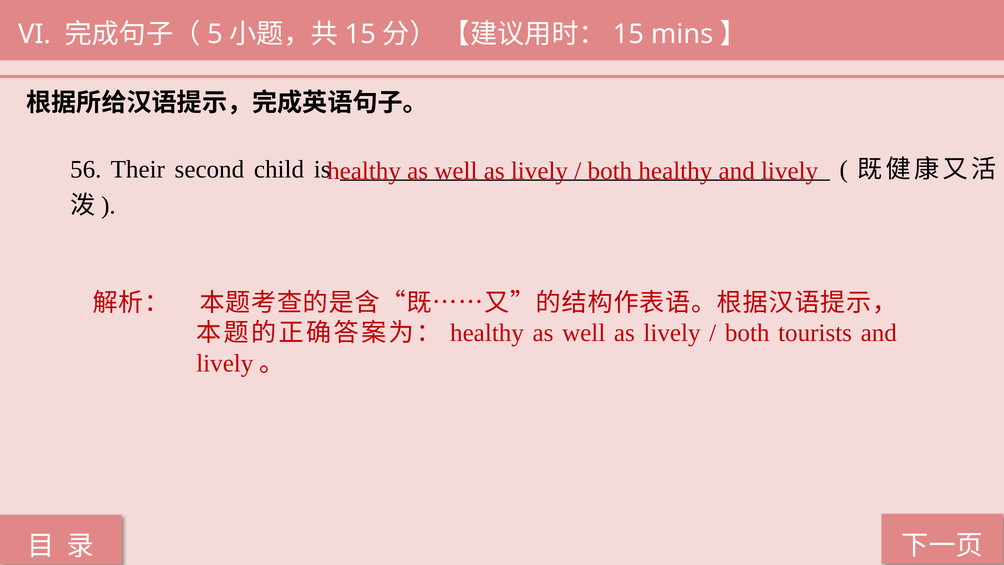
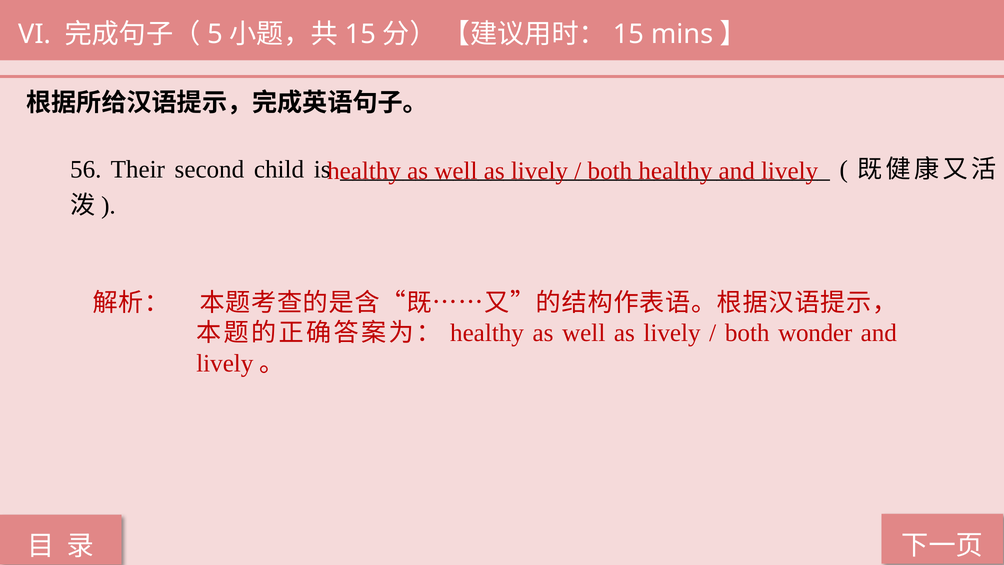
tourists: tourists -> wonder (815, 333)
